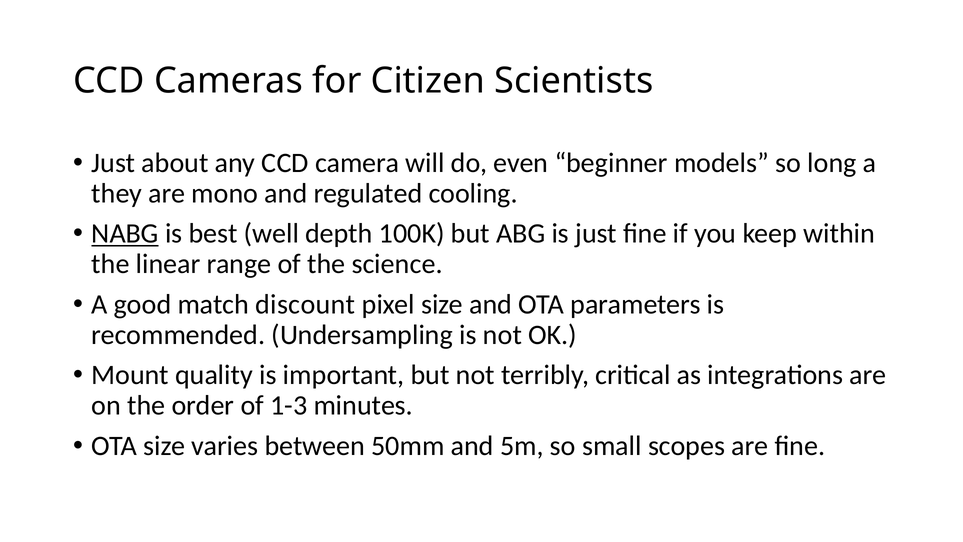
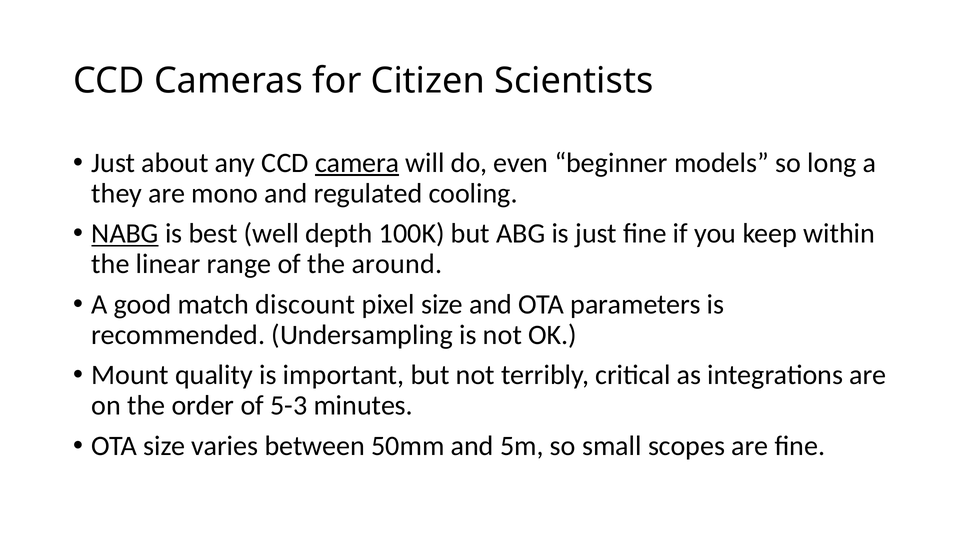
camera underline: none -> present (357, 163)
science: science -> around (397, 264)
1-3: 1-3 -> 5-3 (289, 405)
